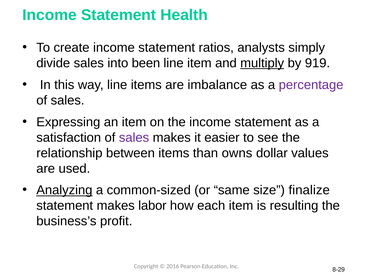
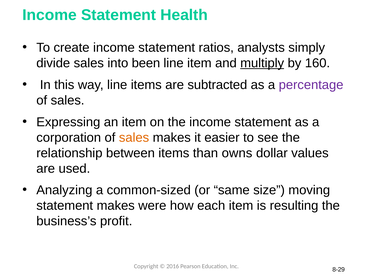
919: 919 -> 160 (318, 63)
imbalance: imbalance -> subtracted (217, 85)
satisfaction: satisfaction -> corporation (69, 138)
sales colour: purple -> orange (134, 138)
Analyzing underline: present -> none (64, 191)
finalize: finalize -> moving (309, 191)
labor: labor -> were (152, 206)
